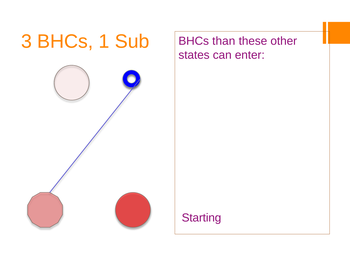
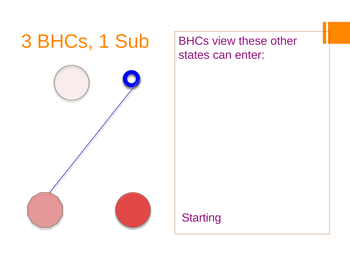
than: than -> view (224, 41)
